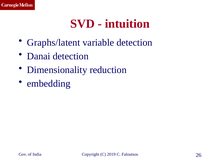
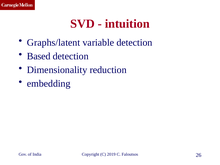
Danai: Danai -> Based (39, 56)
